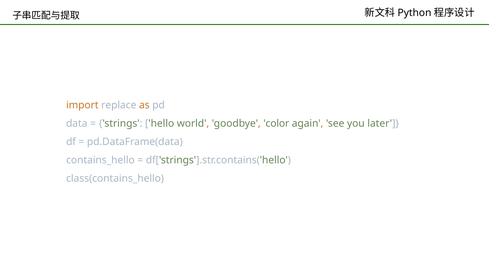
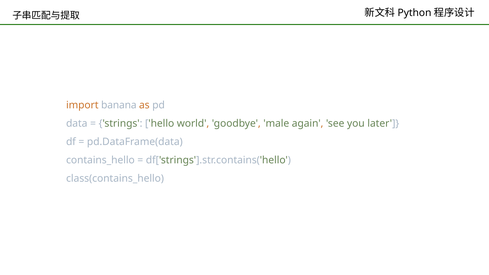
replace: replace -> banana (119, 105)
color: color -> male (276, 124)
